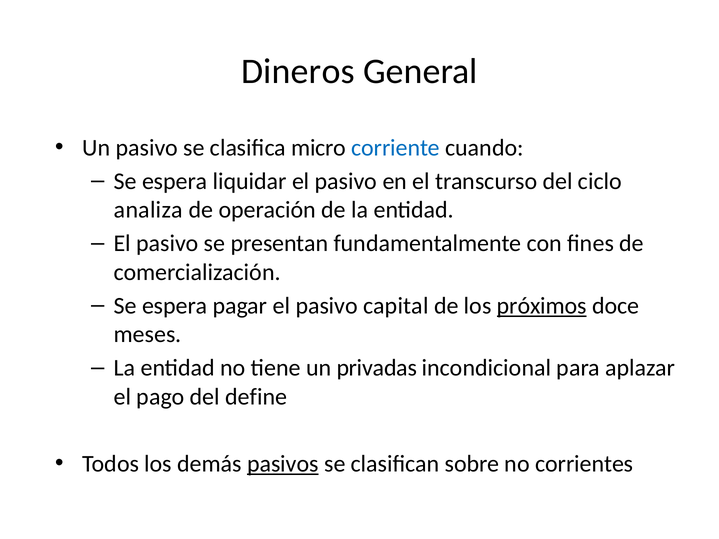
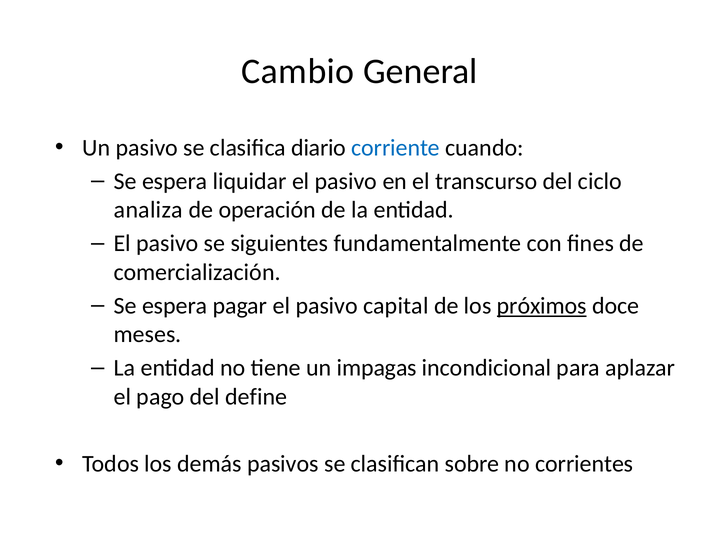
Dineros: Dineros -> Cambio (298, 71)
micro: micro -> diario (319, 148)
presentan: presentan -> siguientes (279, 244)
privadas: privadas -> impagas (377, 368)
pasivos underline: present -> none (283, 464)
